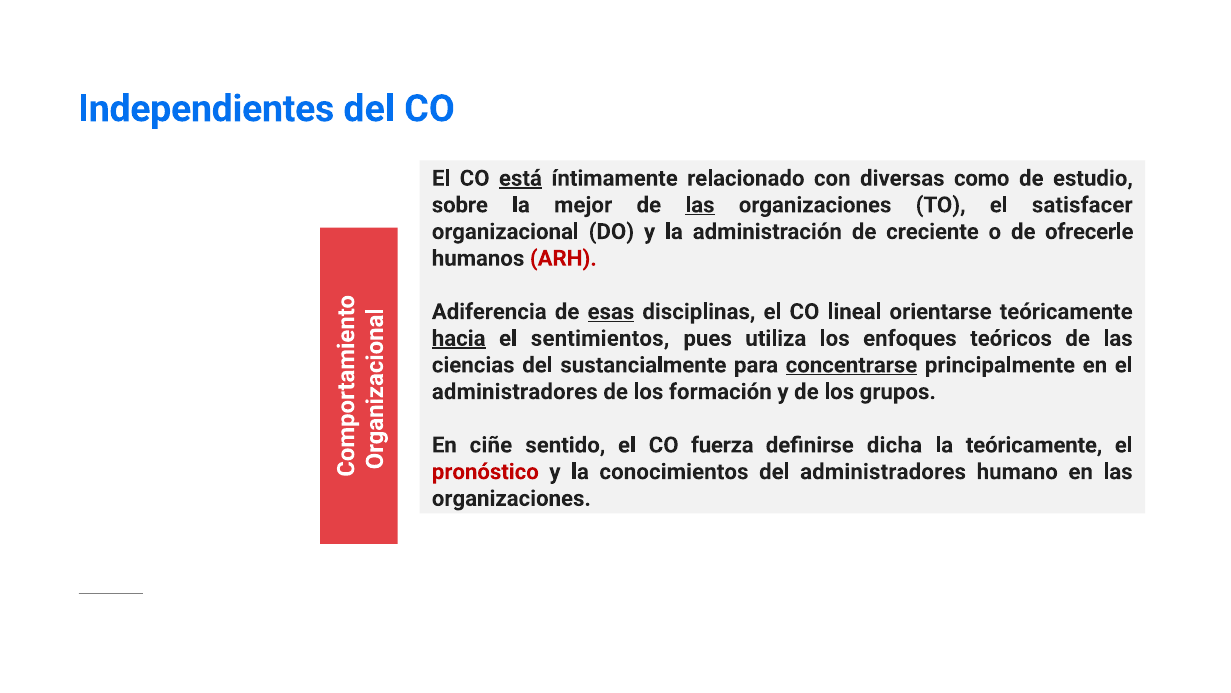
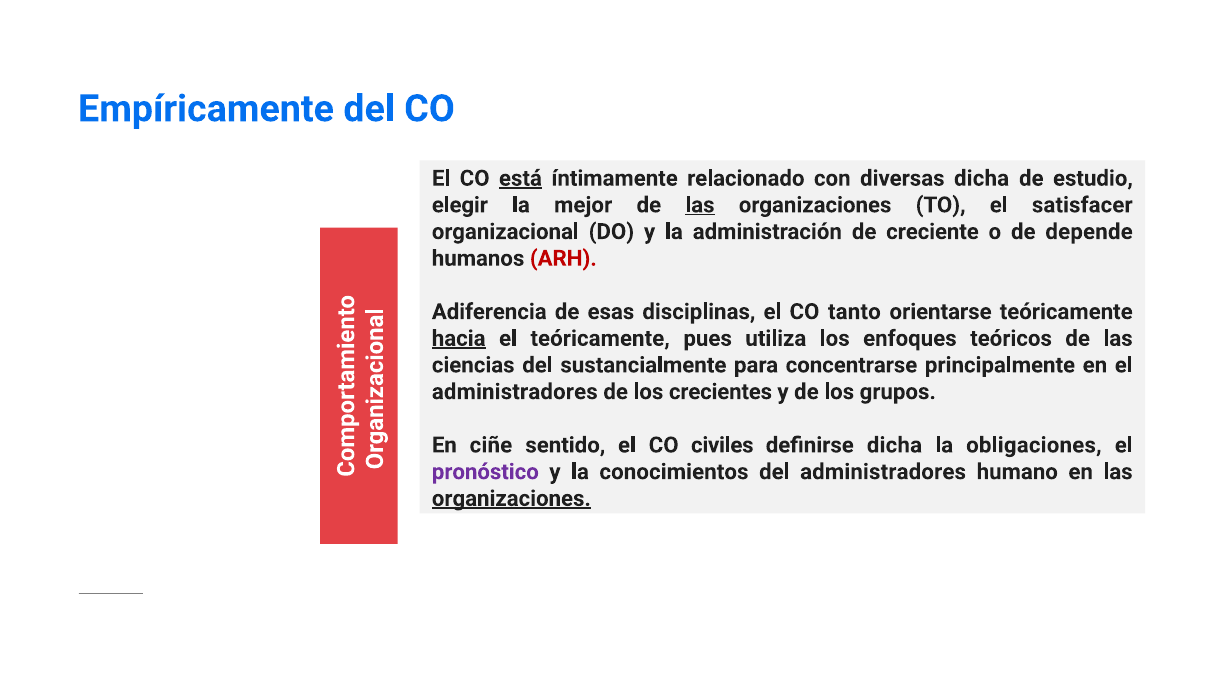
Independientes: Independientes -> Empíricamente (206, 109)
diversas como: como -> dicha (982, 178)
sobre: sobre -> elegir (460, 205)
ofrecerle: ofrecerle -> depende (1089, 231)
esas underline: present -> none (611, 311)
lineal: lineal -> tanto (854, 311)
el sentimientos: sentimientos -> teóricamente (600, 338)
concentrarse underline: present -> none (851, 365)
formación: formación -> crecientes (720, 391)
fuerza: fuerza -> civiles (722, 445)
la teóricamente: teóricamente -> obligaciones (1034, 445)
pronóstico colour: red -> purple (485, 471)
organizaciones underline: none -> present (511, 498)
